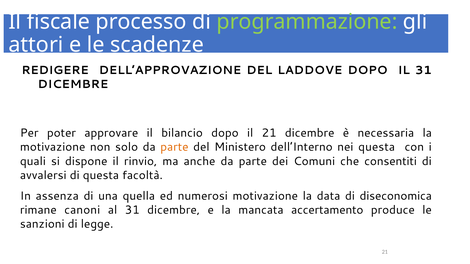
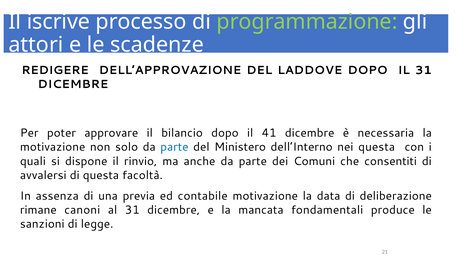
fiscale: fiscale -> iscrive (58, 22)
il 21: 21 -> 41 (269, 133)
parte colour: orange -> blue (174, 147)
quella: quella -> previa (139, 196)
numerosi: numerosi -> contabile (203, 196)
diseconomica: diseconomica -> deliberazione (396, 196)
accertamento: accertamento -> fondamentali (327, 210)
